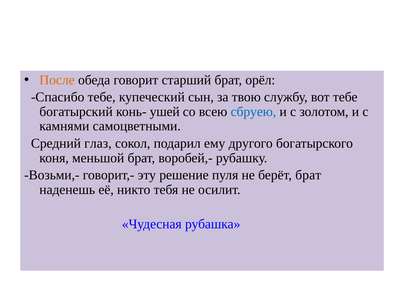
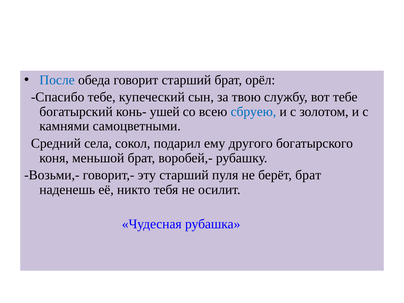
После colour: orange -> blue (57, 80)
глаз: глаз -> села (98, 143)
эту решение: решение -> старший (184, 175)
